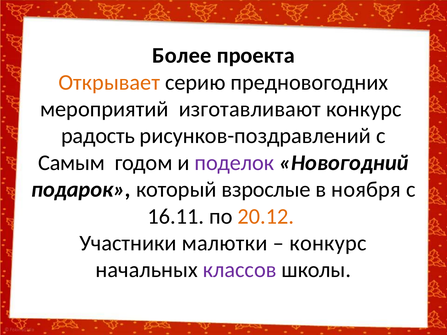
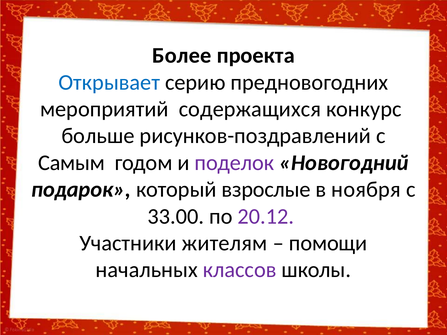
Открывает colour: orange -> blue (109, 82)
изготавливают: изготавливают -> содержащихся (250, 109)
радость: радость -> больше (98, 136)
16.11: 16.11 -> 33.00 (176, 217)
20.12 colour: orange -> purple (266, 217)
малютки: малютки -> жителям (225, 243)
конкурс: конкурс -> помощи (328, 243)
